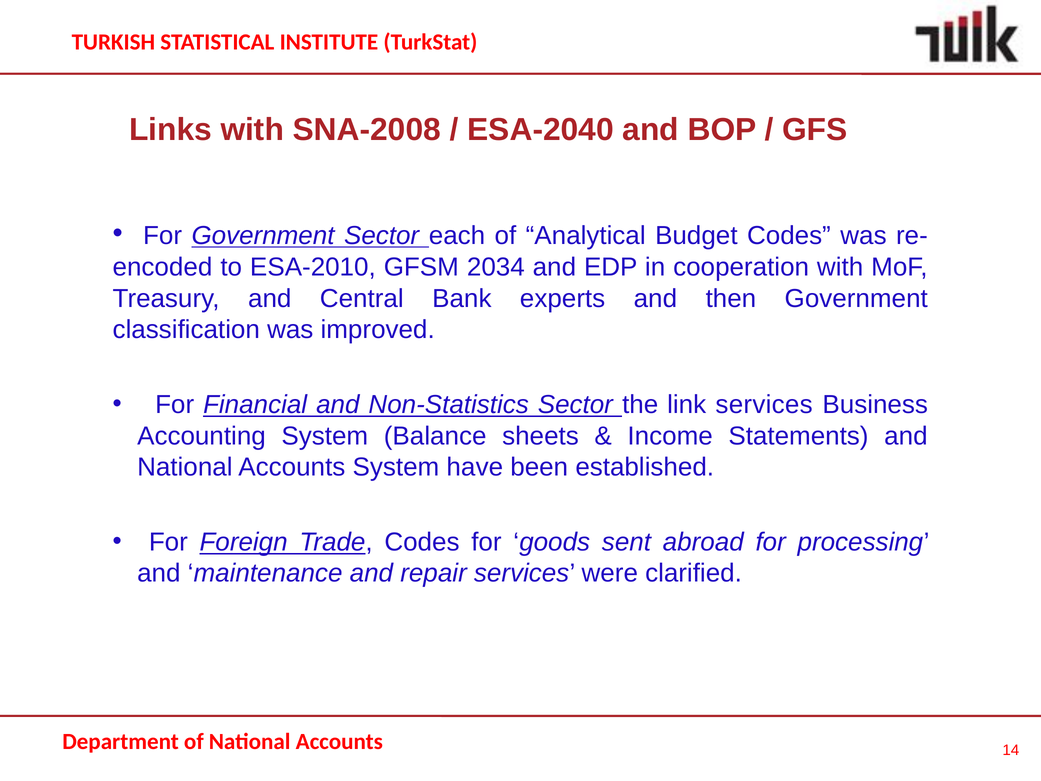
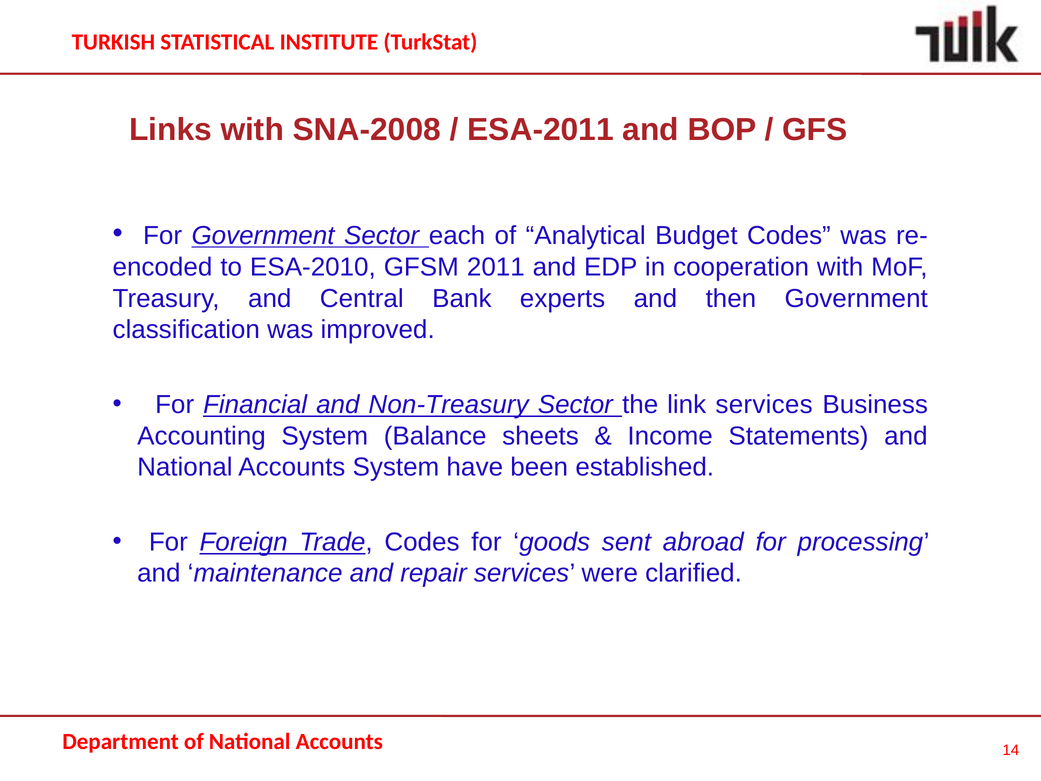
ESA-2040: ESA-2040 -> ESA-2011 (541, 130)
2034: 2034 -> 2011 (496, 267)
Non-Statistics: Non-Statistics -> Non-Treasury (449, 405)
